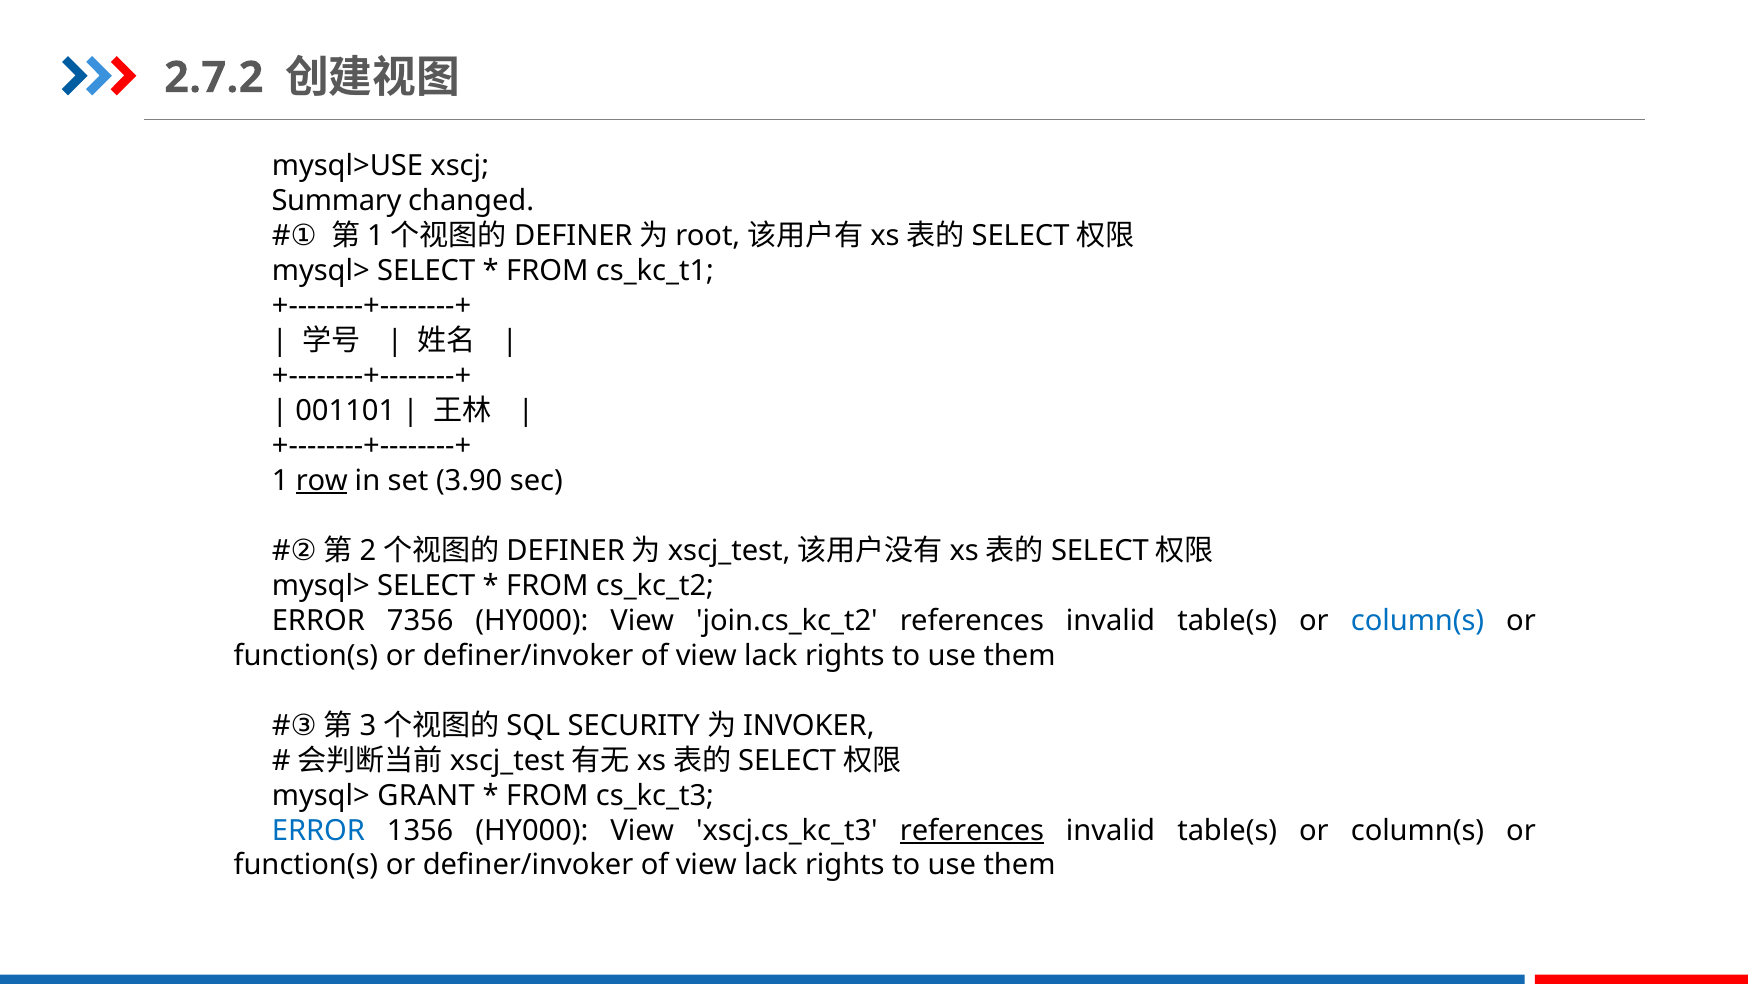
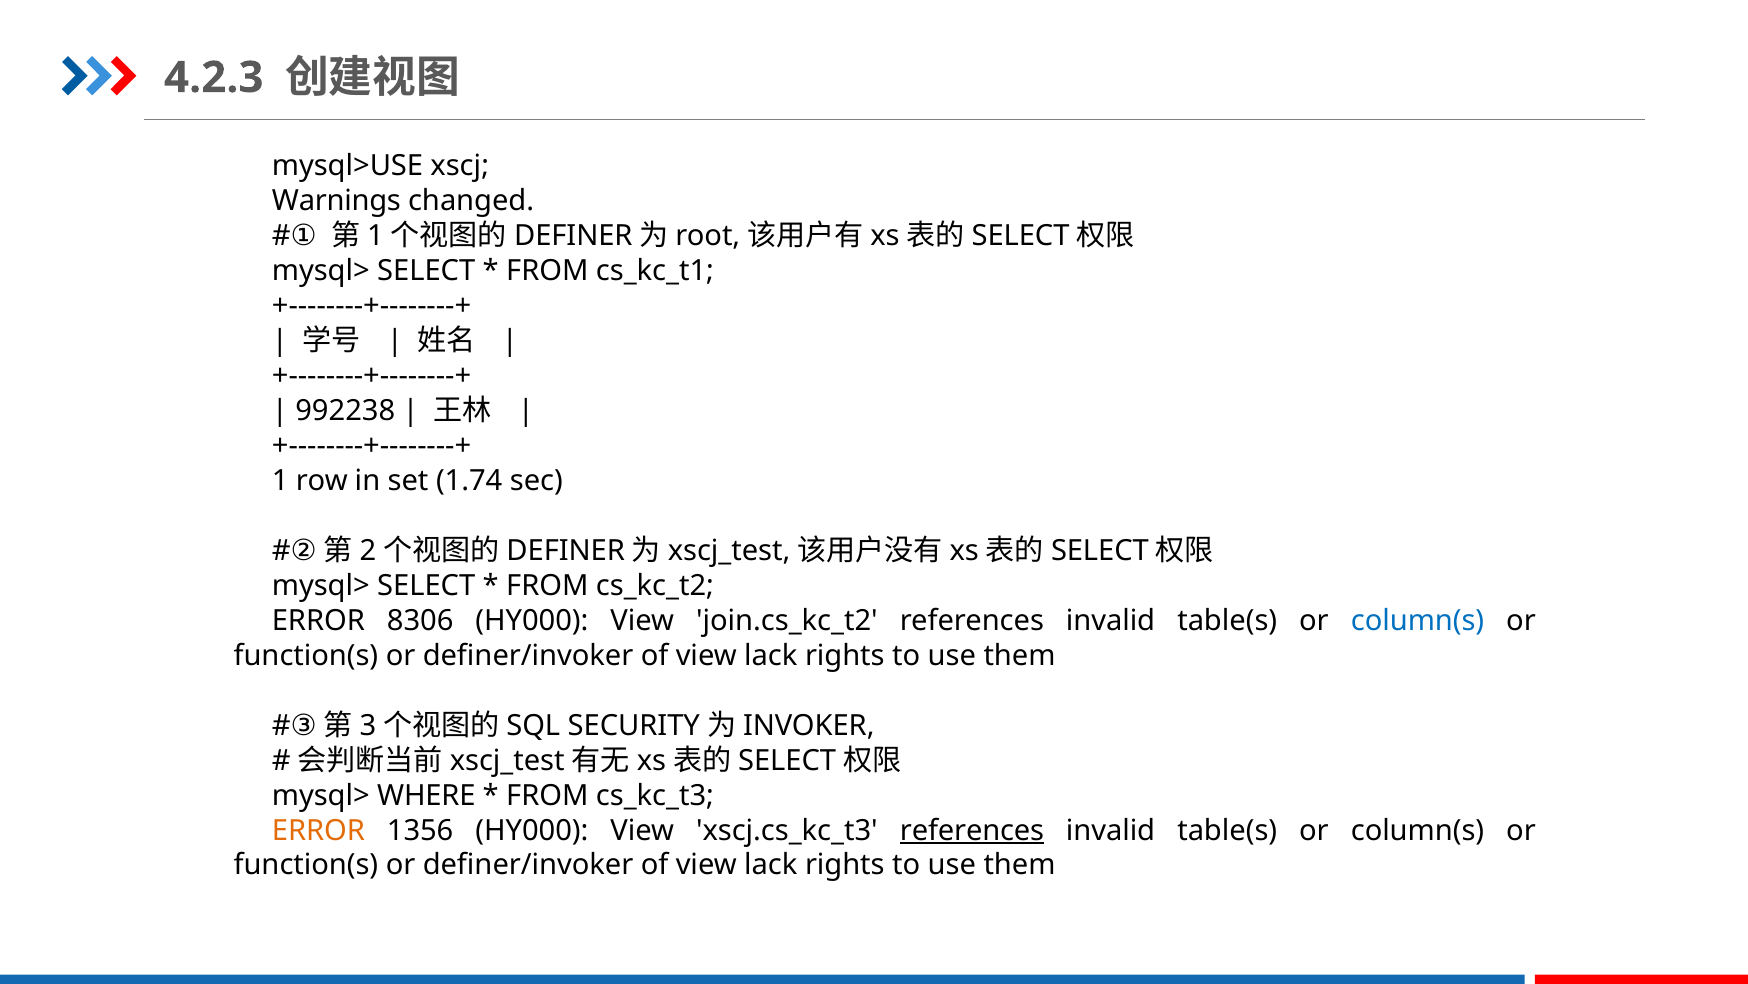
2.7.2: 2.7.2 -> 4.2.3 (214, 78)
Summary: Summary -> Warnings (336, 201)
001101: 001101 -> 992238 (345, 411)
row underline: present -> none (322, 481)
3.90: 3.90 -> 1.74 (469, 481)
7356: 7356 -> 8306 (420, 620)
GRANT: GRANT -> WHERE (426, 795)
ERROR colour: blue -> orange (319, 830)
